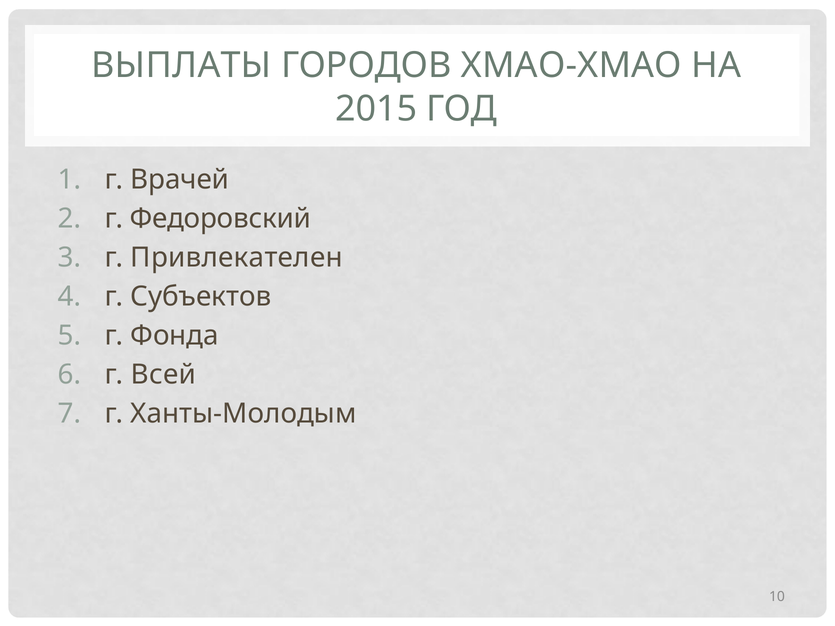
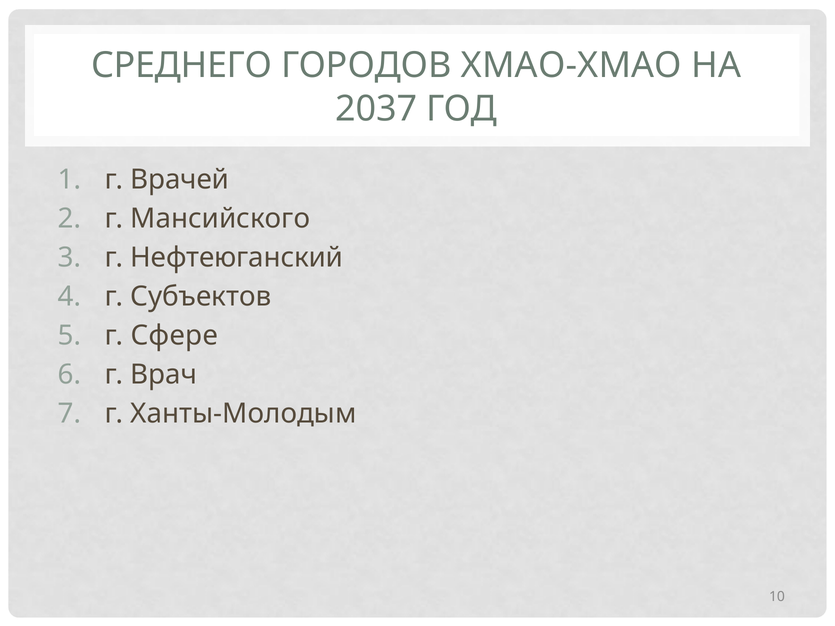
ВЫПЛАТЫ: ВЫПЛАТЫ -> СРЕДНЕГО (182, 66)
2015: 2015 -> 2037 (376, 109)
Федоровский: Федоровский -> Мансийского (220, 219)
Привлекателен: Привлекателен -> Нефтеюганский (237, 258)
Фонда: Фонда -> Сфере (174, 336)
Всей: Всей -> Врач (164, 375)
